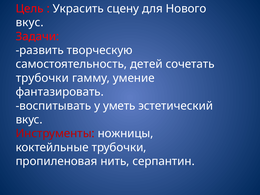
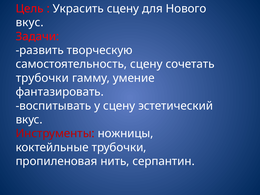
самостоятельность детей: детей -> сцену (146, 64)
у уметь: уметь -> сцену (119, 106)
